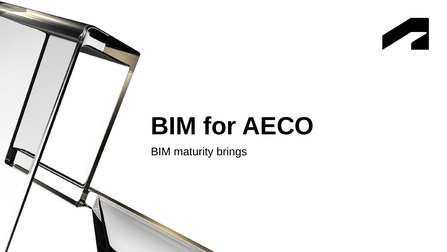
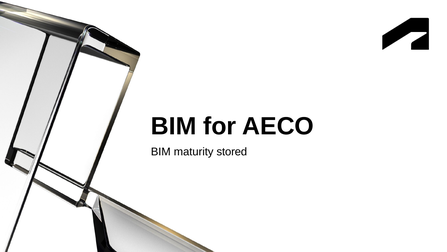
brings: brings -> stored (232, 152)
